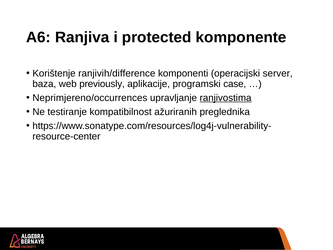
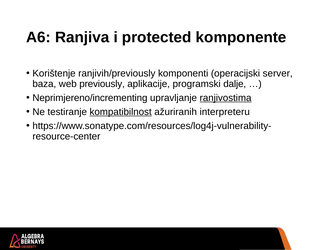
ranjivih/difference: ranjivih/difference -> ranjivih/previously (117, 73)
case: case -> dalje (235, 84)
Neprimjereno/occurrences: Neprimjereno/occurrences -> Neprimjereno/incrementing (90, 98)
kompatibilnost underline: none -> present (121, 112)
preglednika: preglednika -> interpreteru (225, 112)
